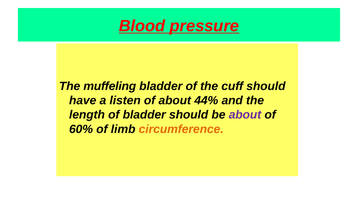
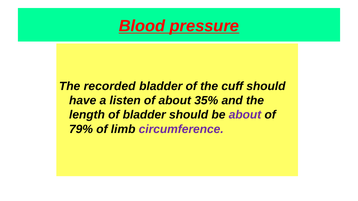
muffeling: muffeling -> recorded (110, 86)
44%: 44% -> 35% (206, 101)
60%: 60% -> 79% (81, 129)
circumference colour: orange -> purple (181, 129)
